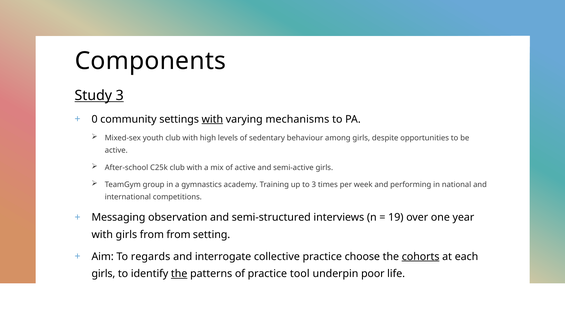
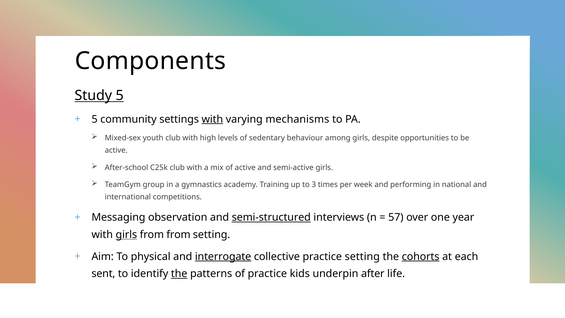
Study 3: 3 -> 5 (120, 95)
0: 0 -> 5 (95, 119)
semi-structured underline: none -> present (271, 217)
19: 19 -> 57 (396, 217)
girls underline: none -> present (126, 234)
regards: regards -> physical (151, 256)
interrogate underline: none -> present (223, 256)
practice choose: choose -> setting (362, 256)
girls: girls -> sent (103, 274)
tool: tool -> kids (300, 274)
poor: poor -> after (373, 274)
